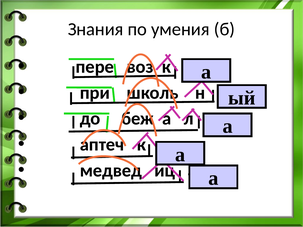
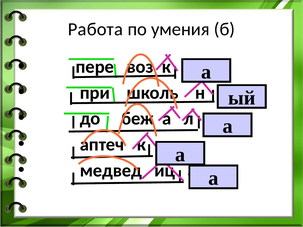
Знания: Знания -> Работа (95, 29)
